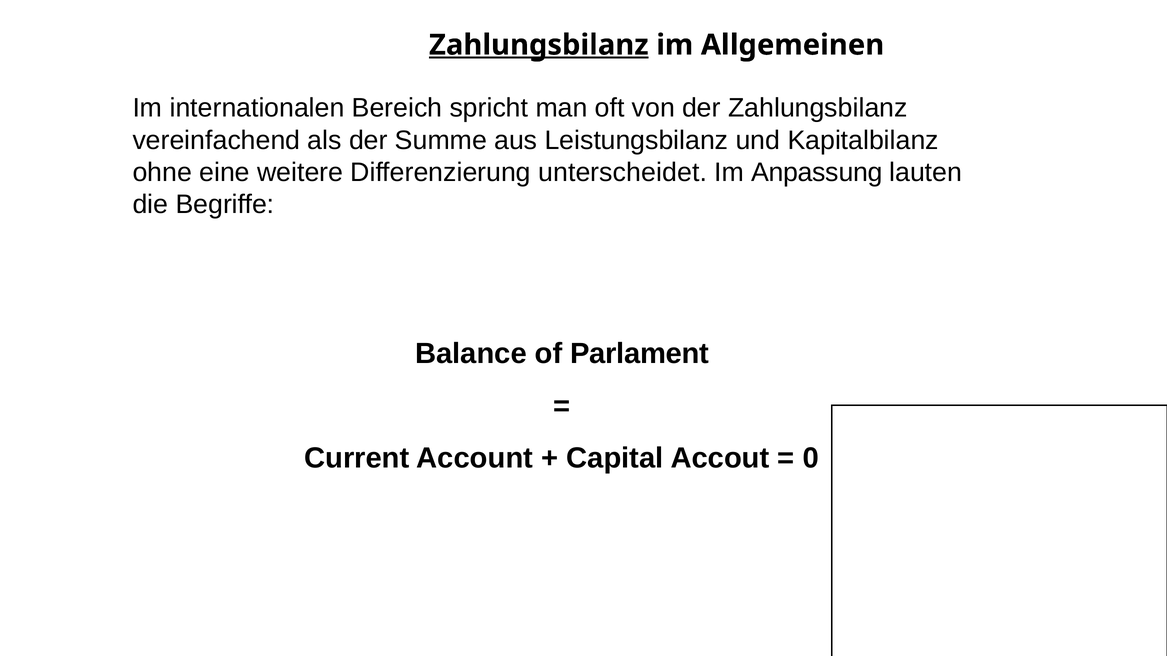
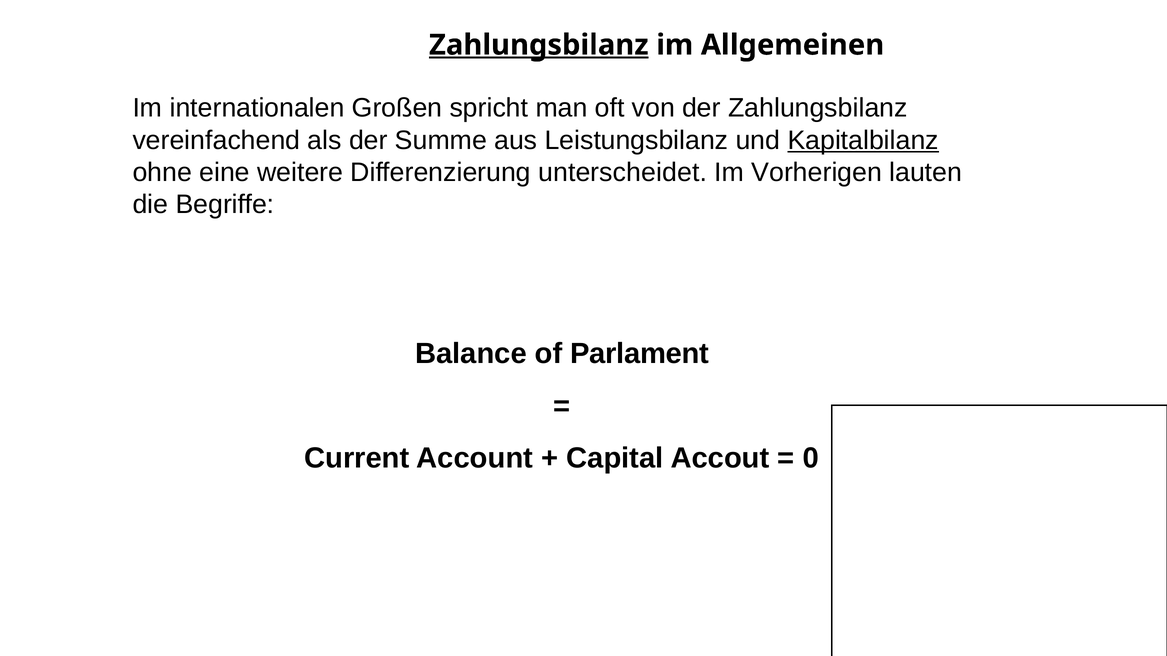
Bereich: Bereich -> Großen (397, 108)
Kapitalbilanz underline: none -> present (863, 140)
Anpassung: Anpassung -> Vorherigen (817, 172)
